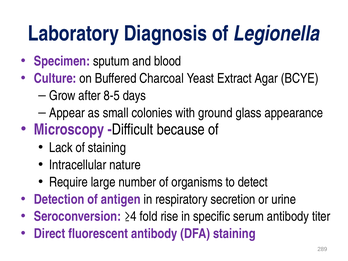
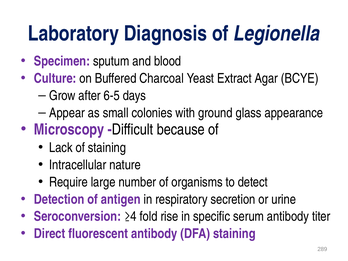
8-5: 8-5 -> 6-5 (112, 96)
